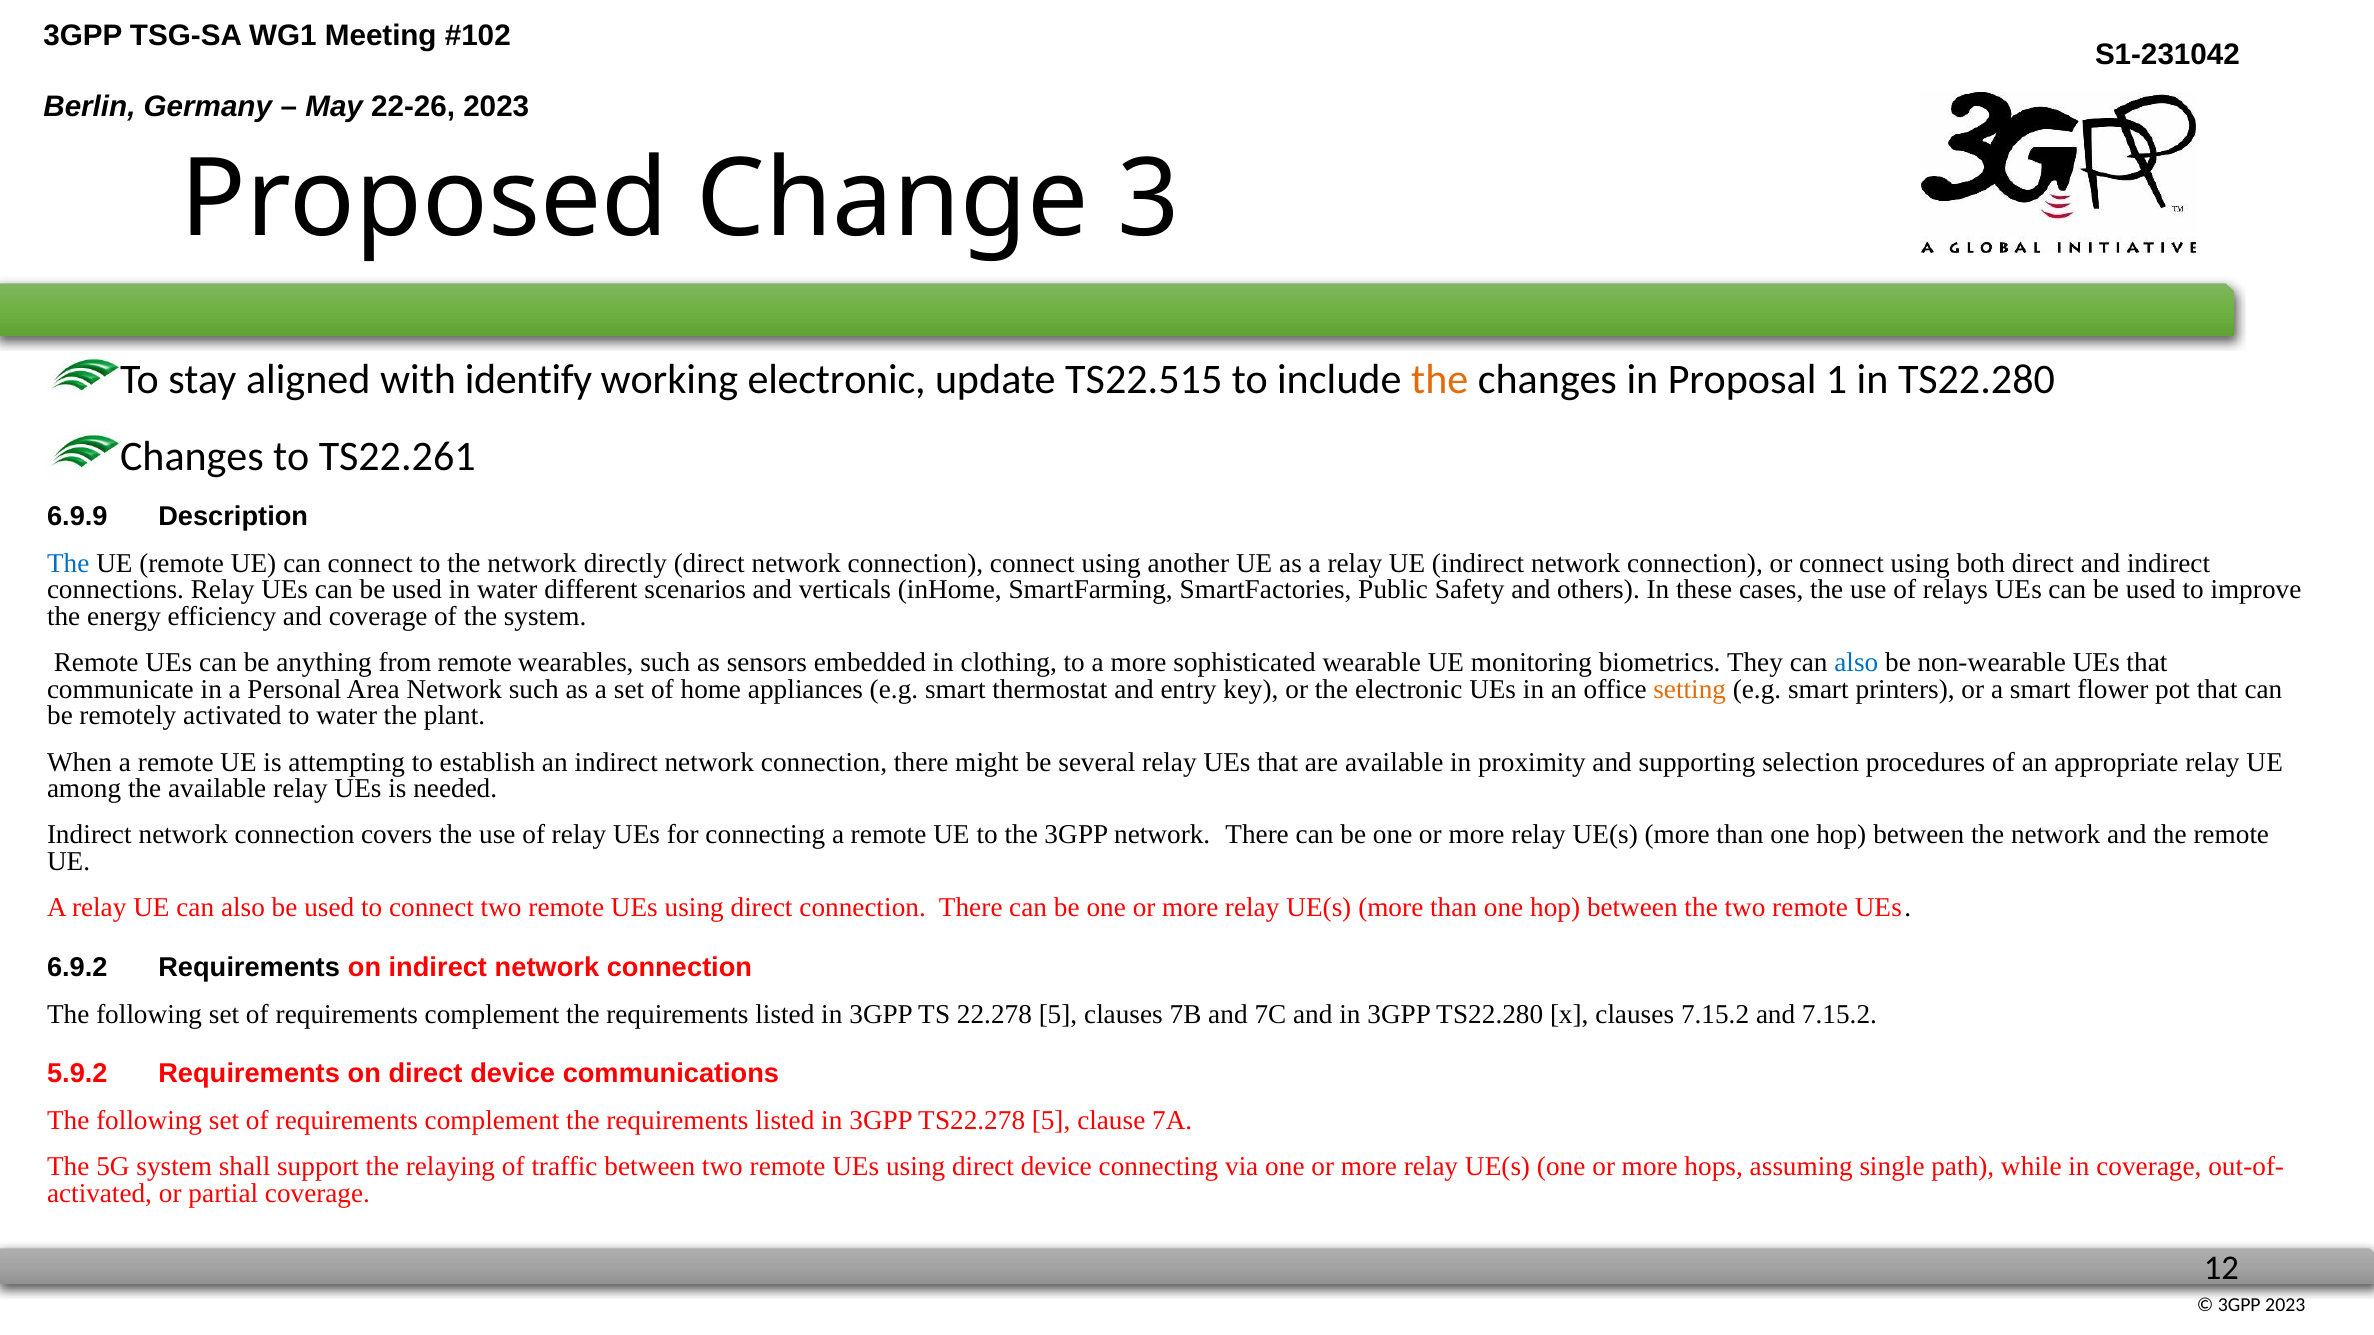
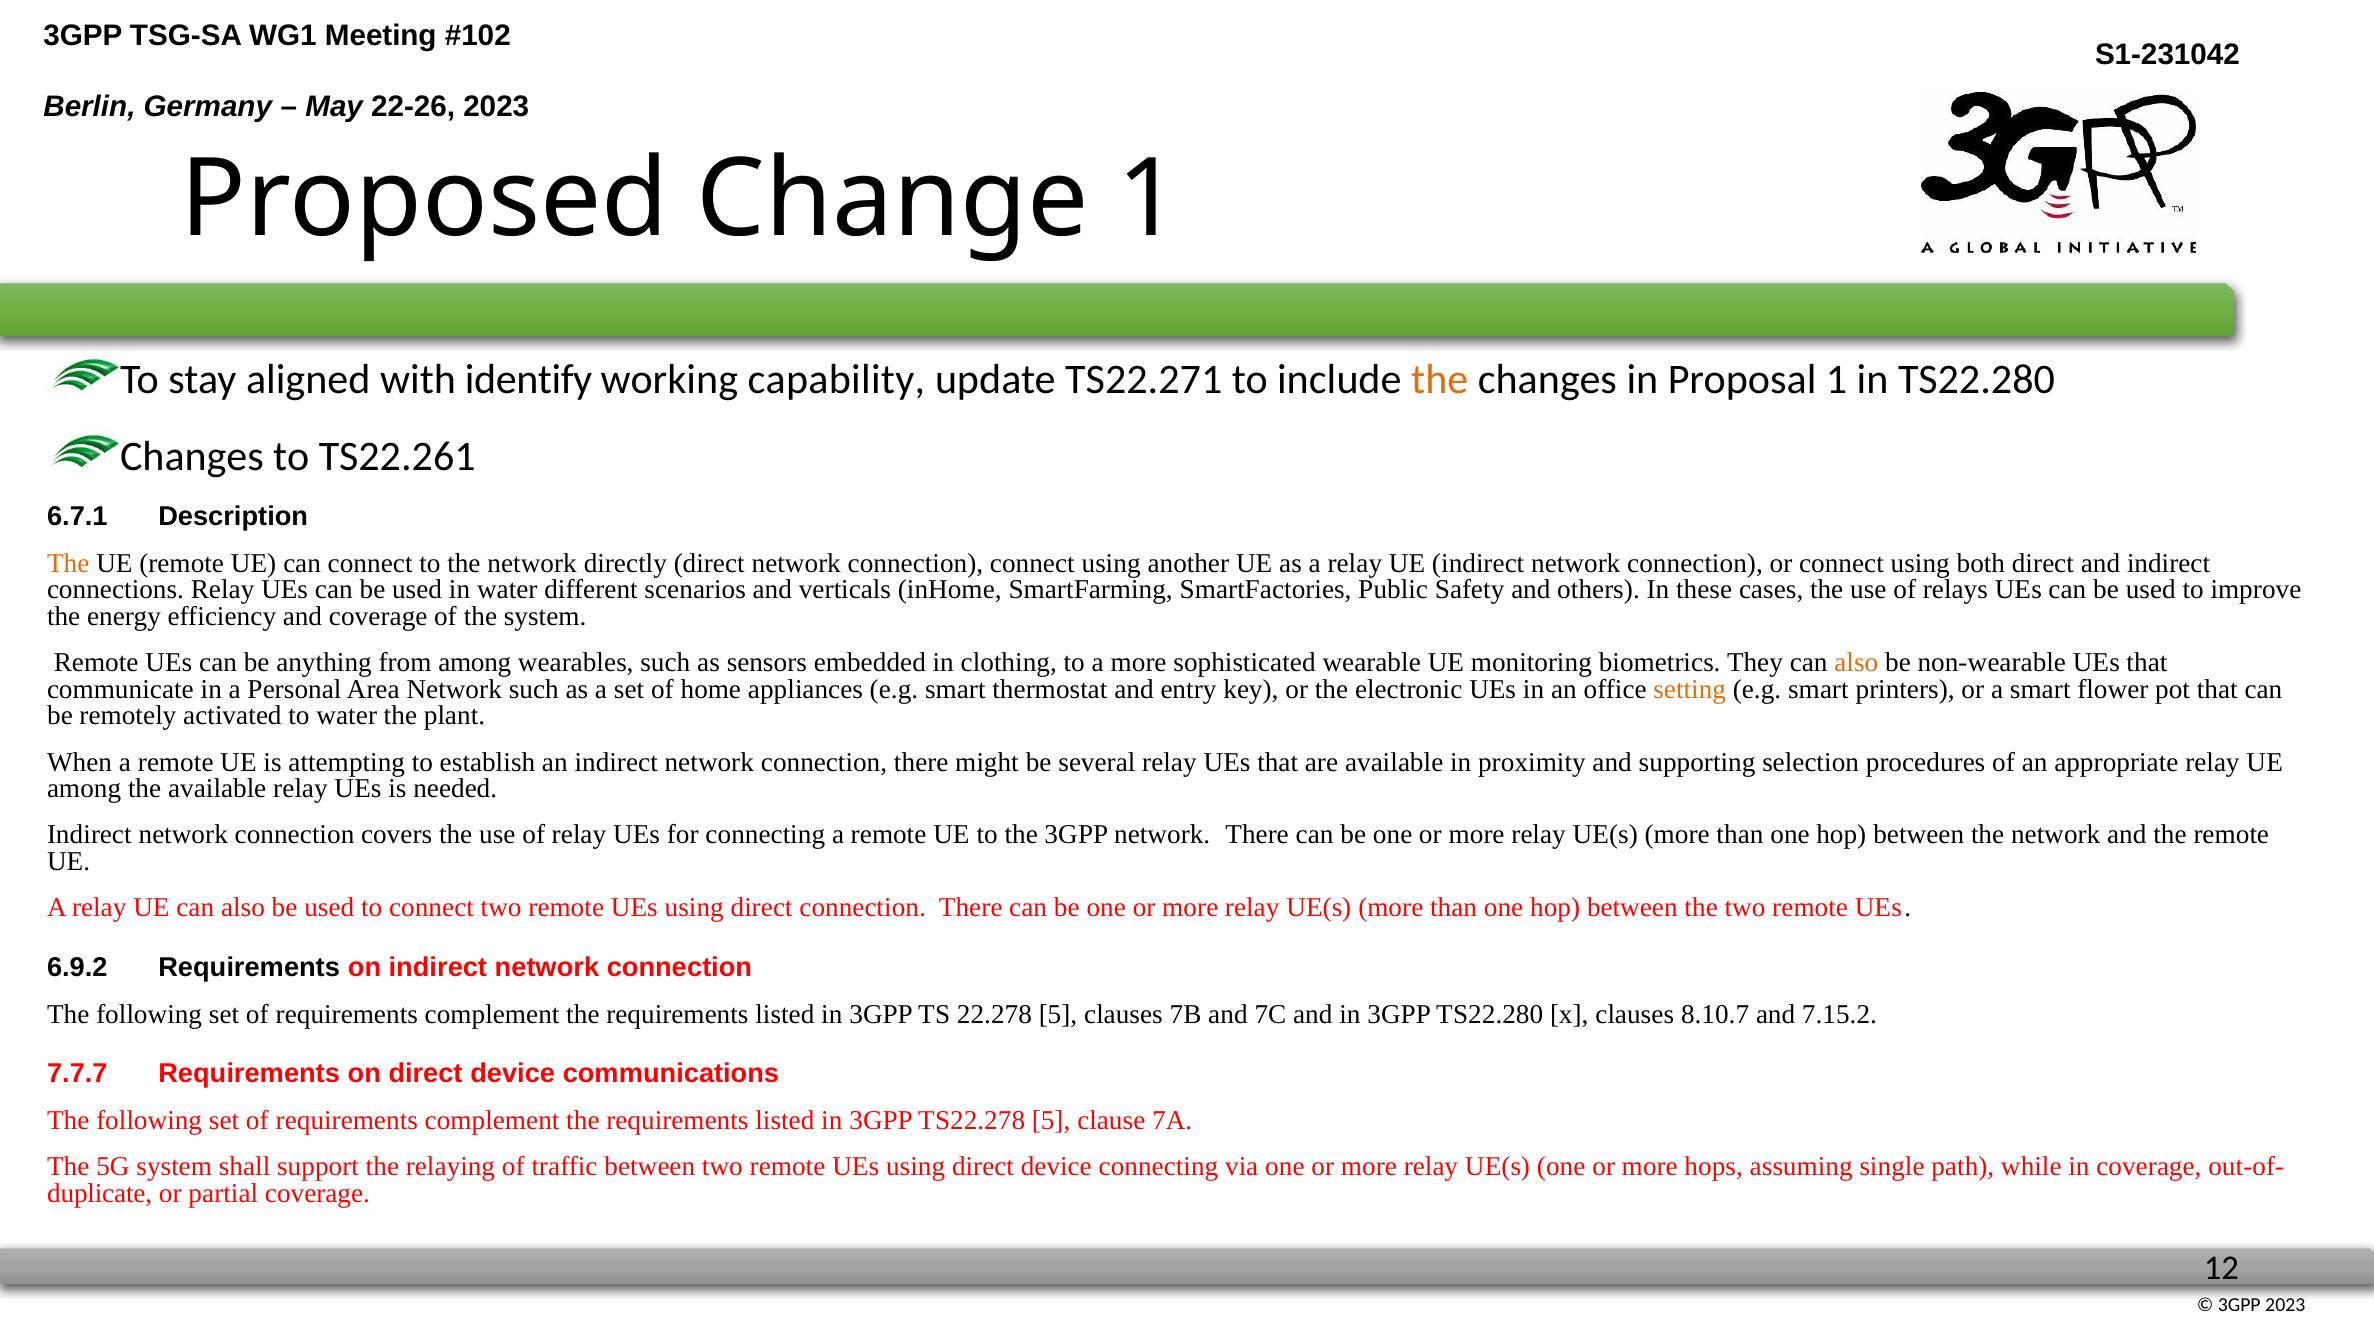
Change 3: 3 -> 1 (1148, 199)
working electronic: electronic -> capability (836, 380)
TS22.515: TS22.515 -> TS22.271 (1144, 380)
6.9.9: 6.9.9 -> 6.7.1 (77, 517)
The colour: blue -> orange (68, 564)
from remote: remote -> among (475, 663)
also colour: blue -> orange (1856, 663)
clauses 7.15.2: 7.15.2 -> 8.10.7 (1715, 1014)
5.9.2: 5.9.2 -> 7.7.7 (77, 1074)
activated: activated -> duplicate (100, 1193)
